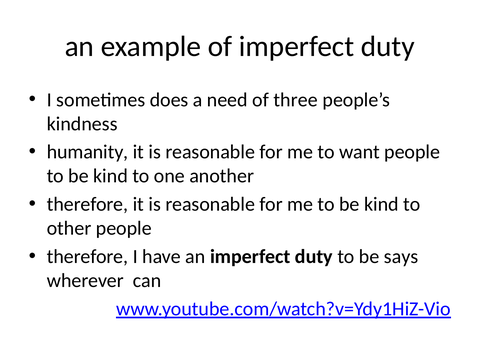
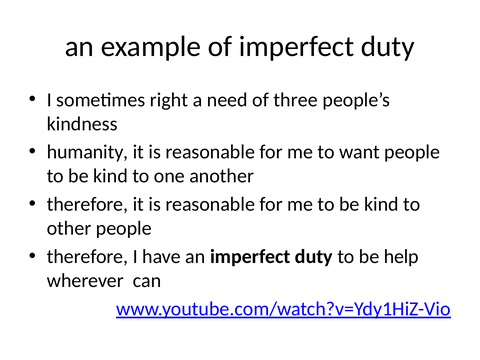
does: does -> right (169, 100)
says: says -> help (401, 257)
